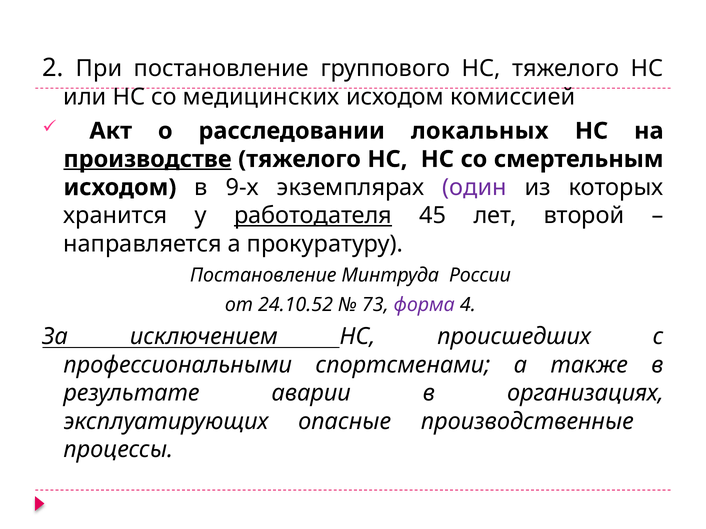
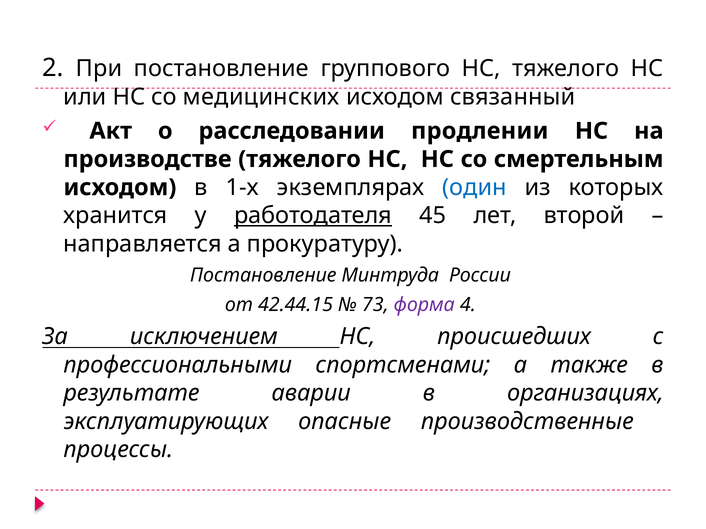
комиссией: комиссией -> связанный (513, 97)
локальных: локальных -> продлении (480, 131)
производстве underline: present -> none (148, 159)
9-х: 9-х -> 1-х (242, 188)
один colour: purple -> blue (474, 188)
24.10.52: 24.10.52 -> 42.44.15 (295, 305)
